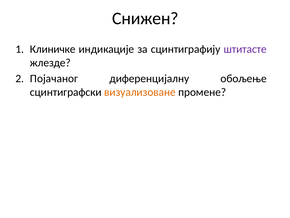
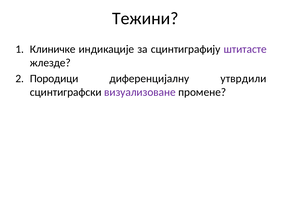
Снижен: Снижен -> Тежини (145, 18)
Појачаног: Појачаног -> Породици (54, 78)
обољење: обољење -> утврдили (243, 78)
визуализоване colour: orange -> purple (140, 92)
